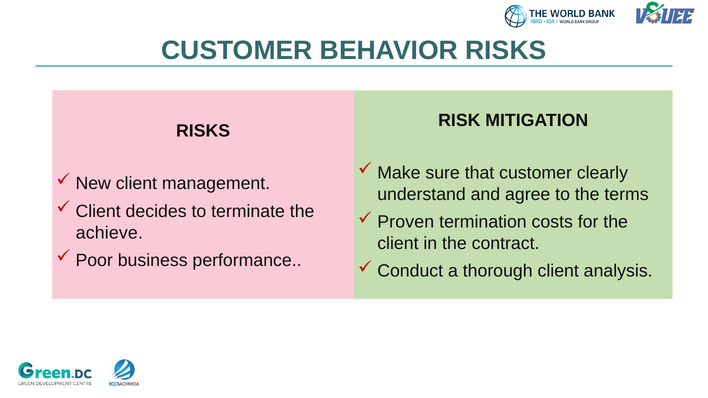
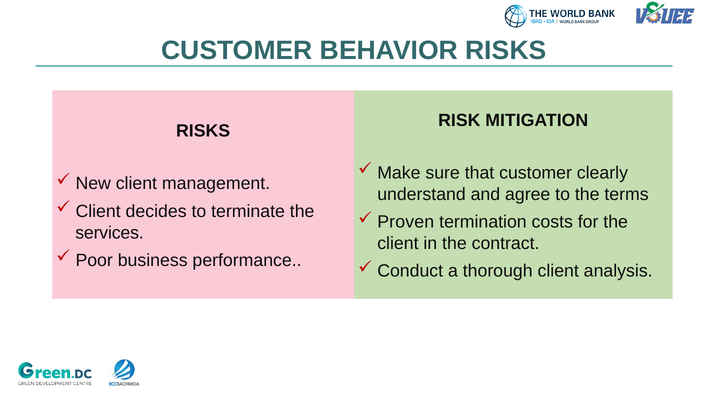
achieve: achieve -> services (110, 233)
